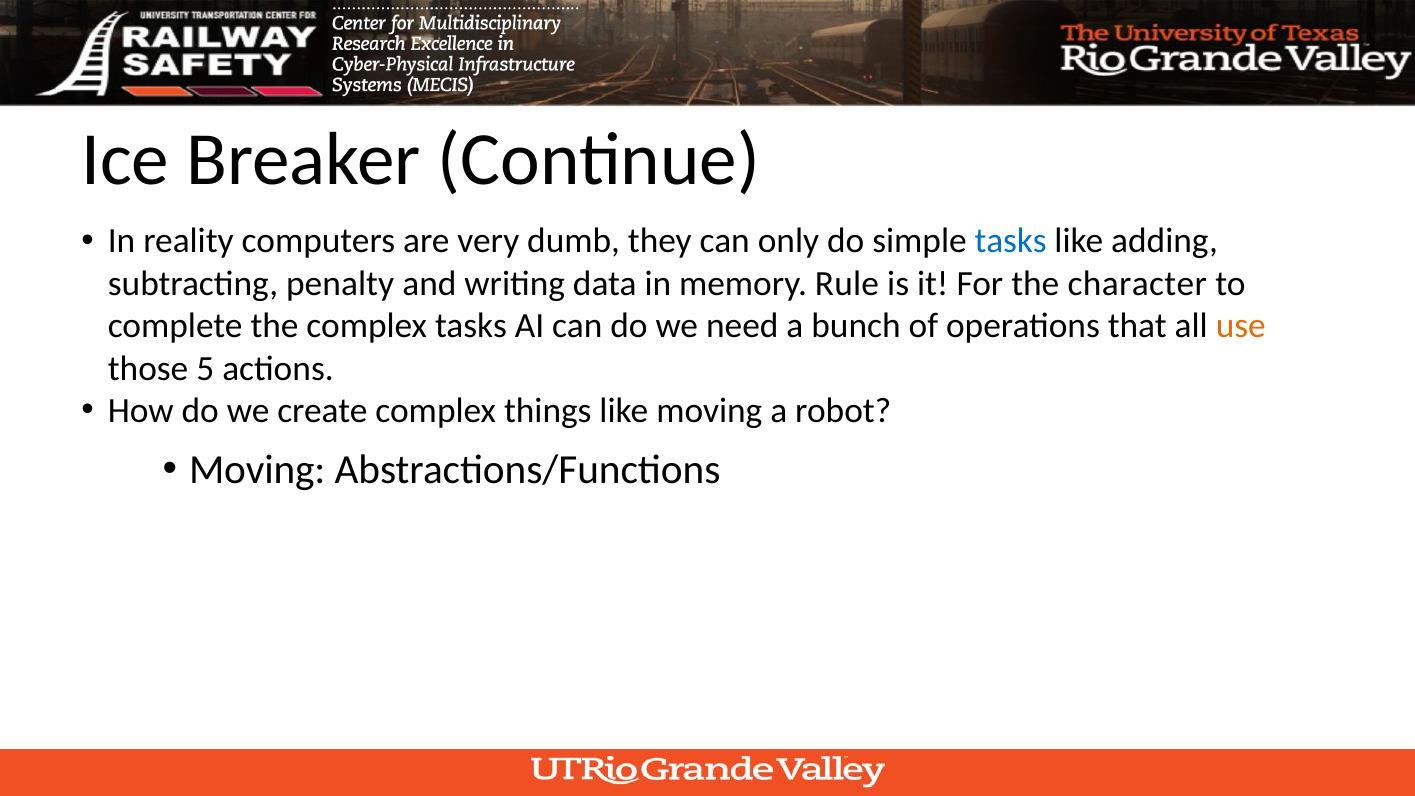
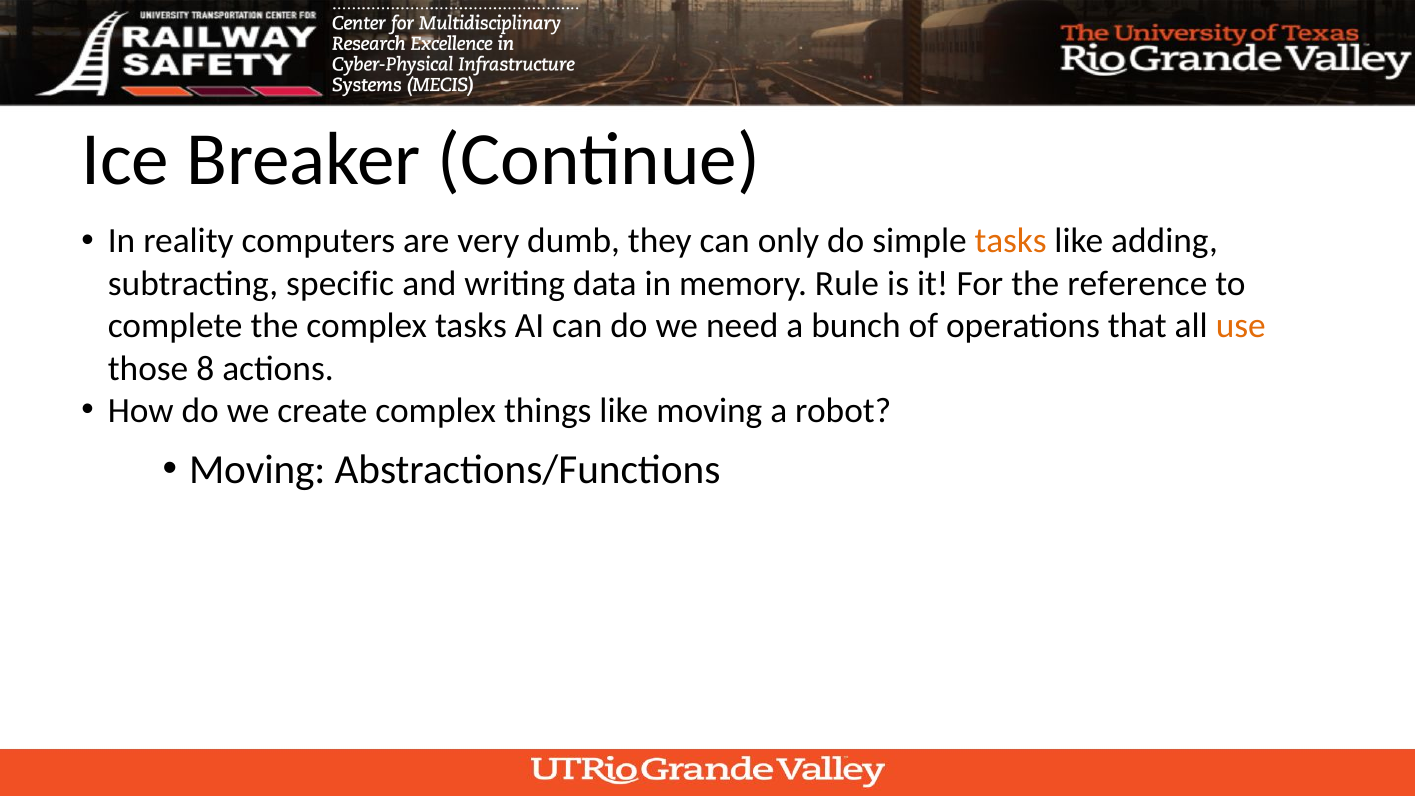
tasks colour: blue -> orange (1011, 241)
penalty: penalty -> specific (340, 284)
character: character -> reference (1137, 284)
5: 5 -> 8 (205, 369)
